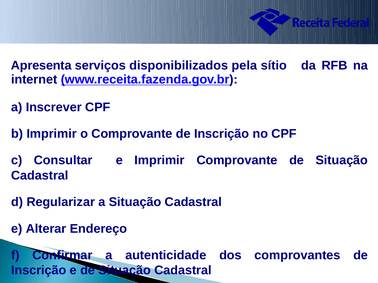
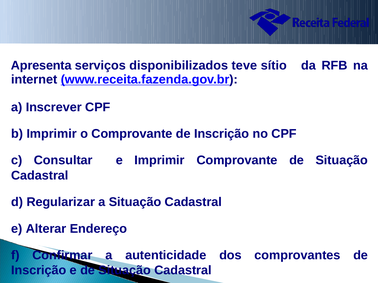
pela: pela -> teve (244, 66)
